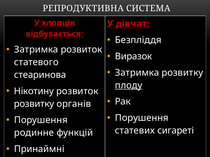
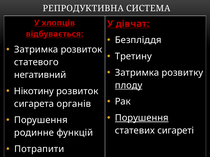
Виразок: Виразок -> Третину (133, 57)
стеаринова: стеаринова -> негативний (40, 75)
розвитку: розвитку -> сигарета (34, 104)
Порушення underline: none -> present (142, 118)
Принаймні: Принаймні -> Потрапити (39, 149)
